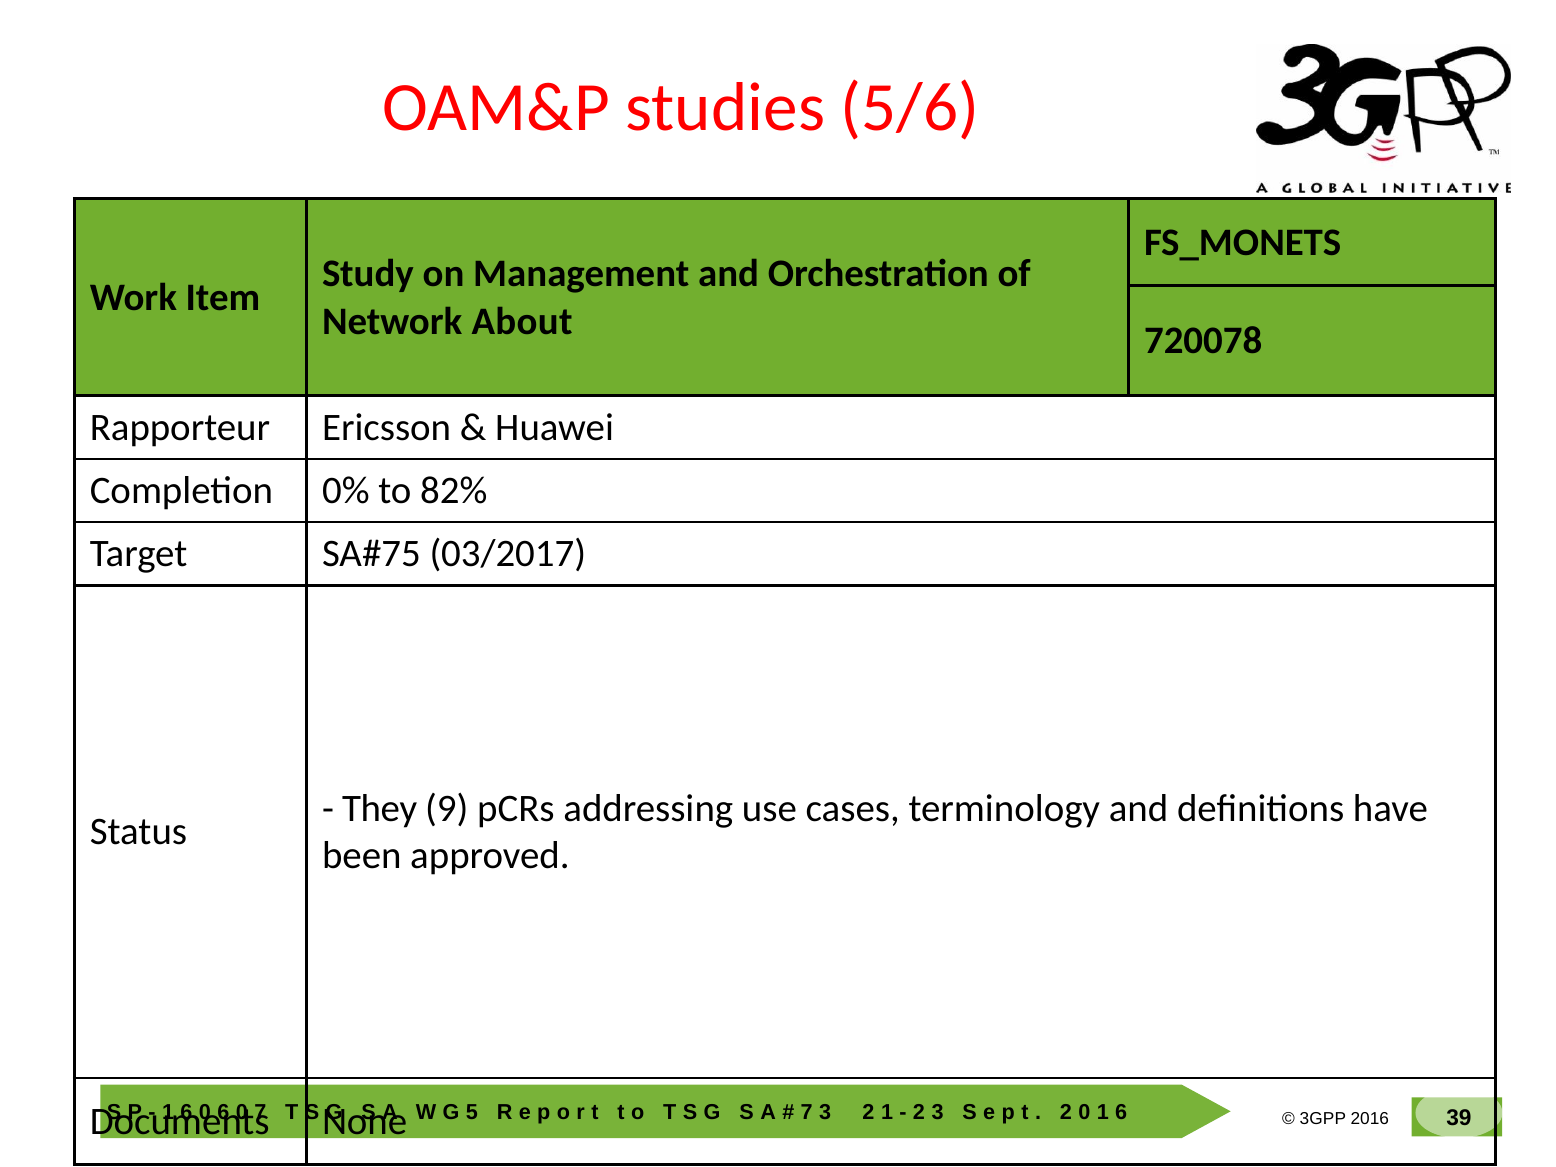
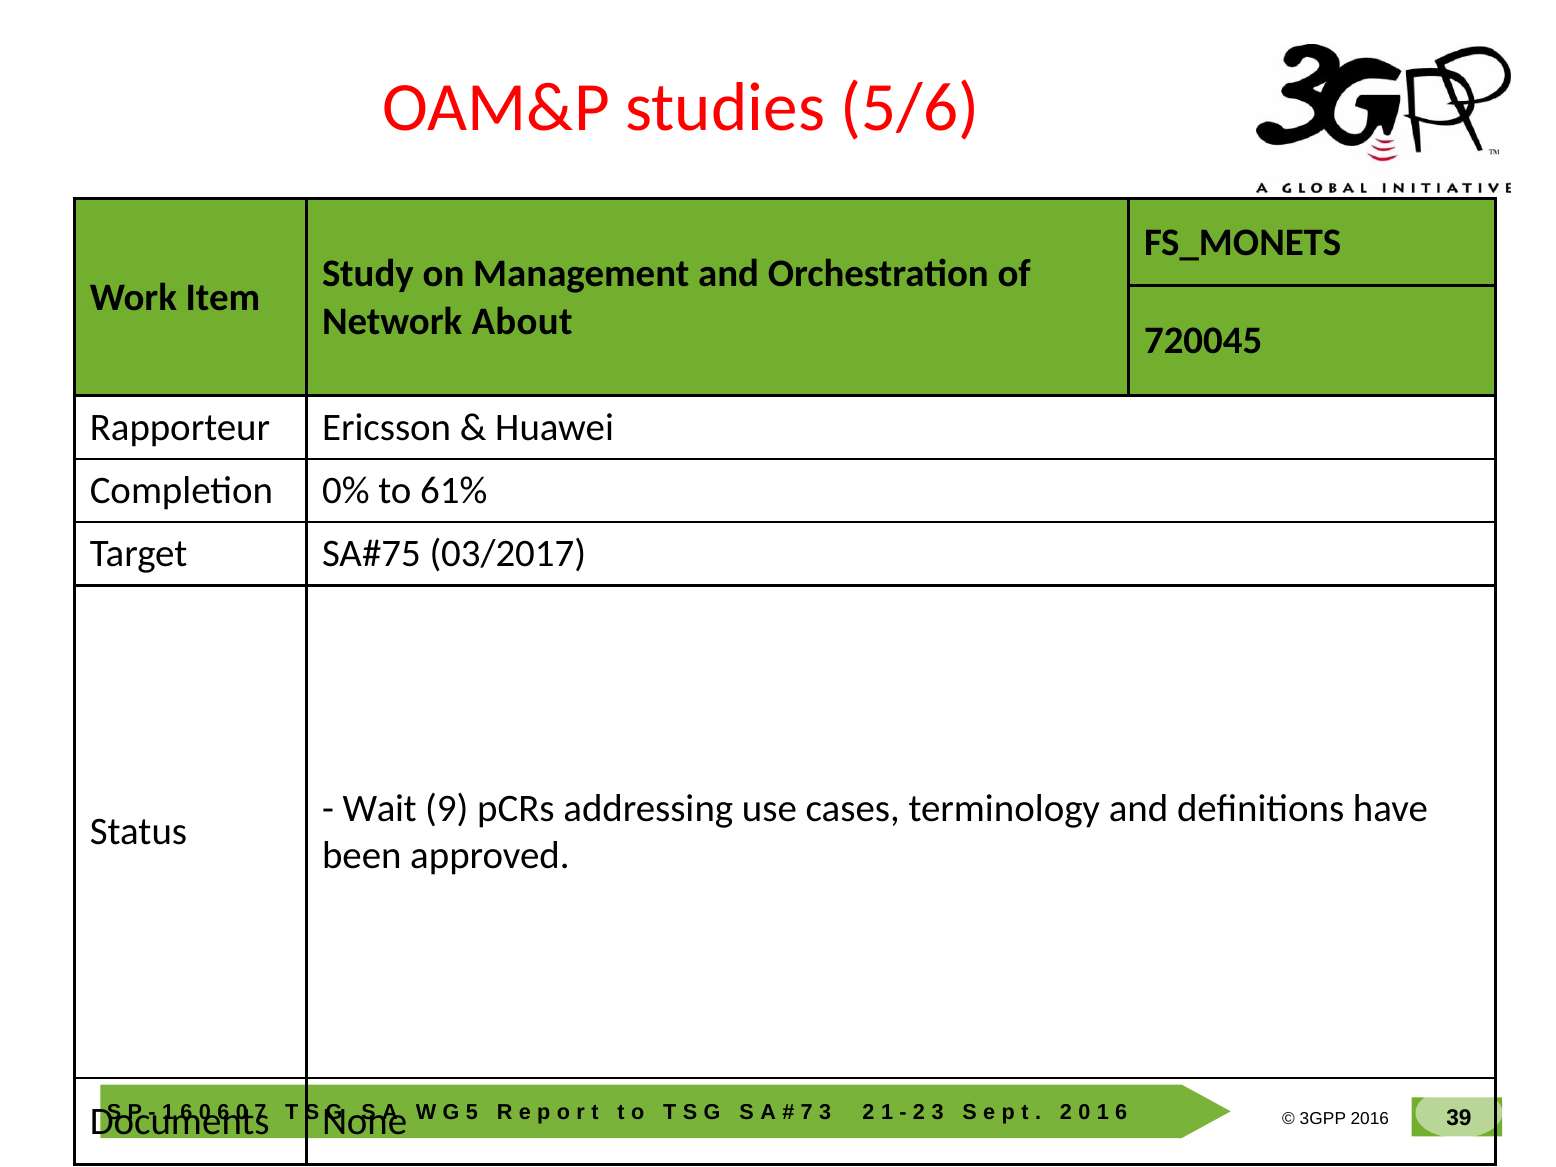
720078: 720078 -> 720045 (1203, 341)
82%: 82% -> 61% (454, 491)
They: They -> Wait (380, 808)
